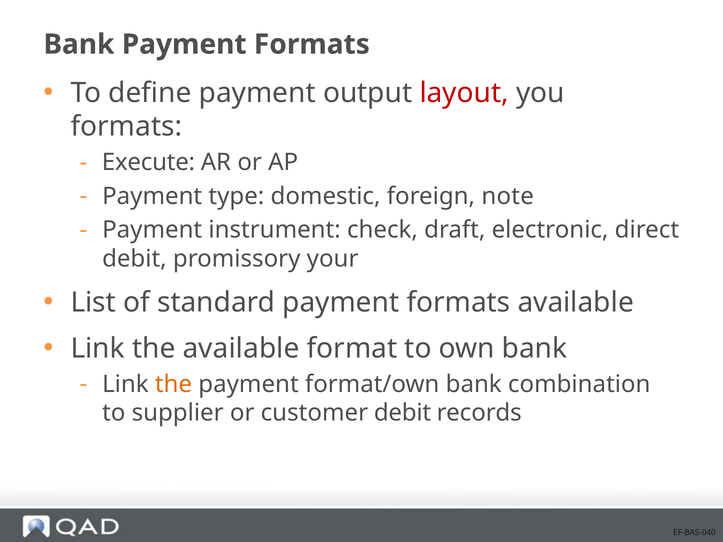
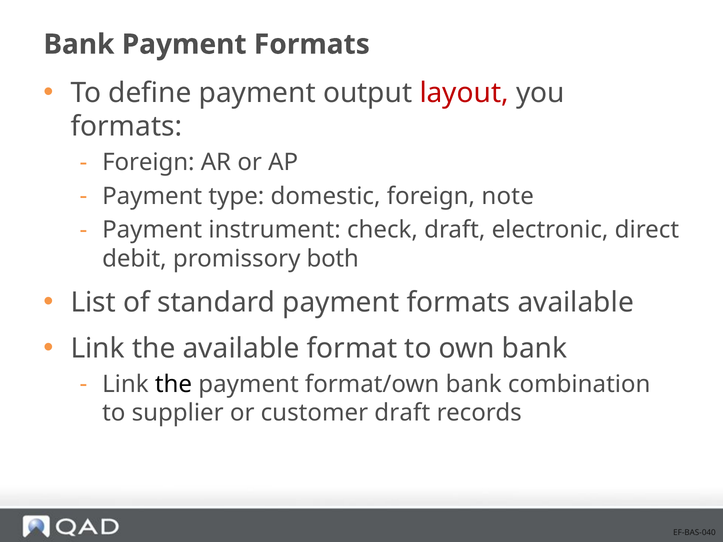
Execute: Execute -> Foreign (148, 163)
your: your -> both (333, 259)
the colour: orange -> black (173, 384)
customer debit: debit -> draft (402, 413)
